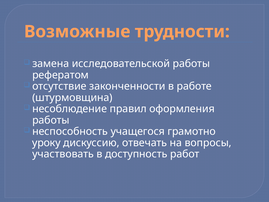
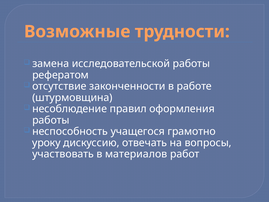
доступность: доступность -> материалов (136, 154)
